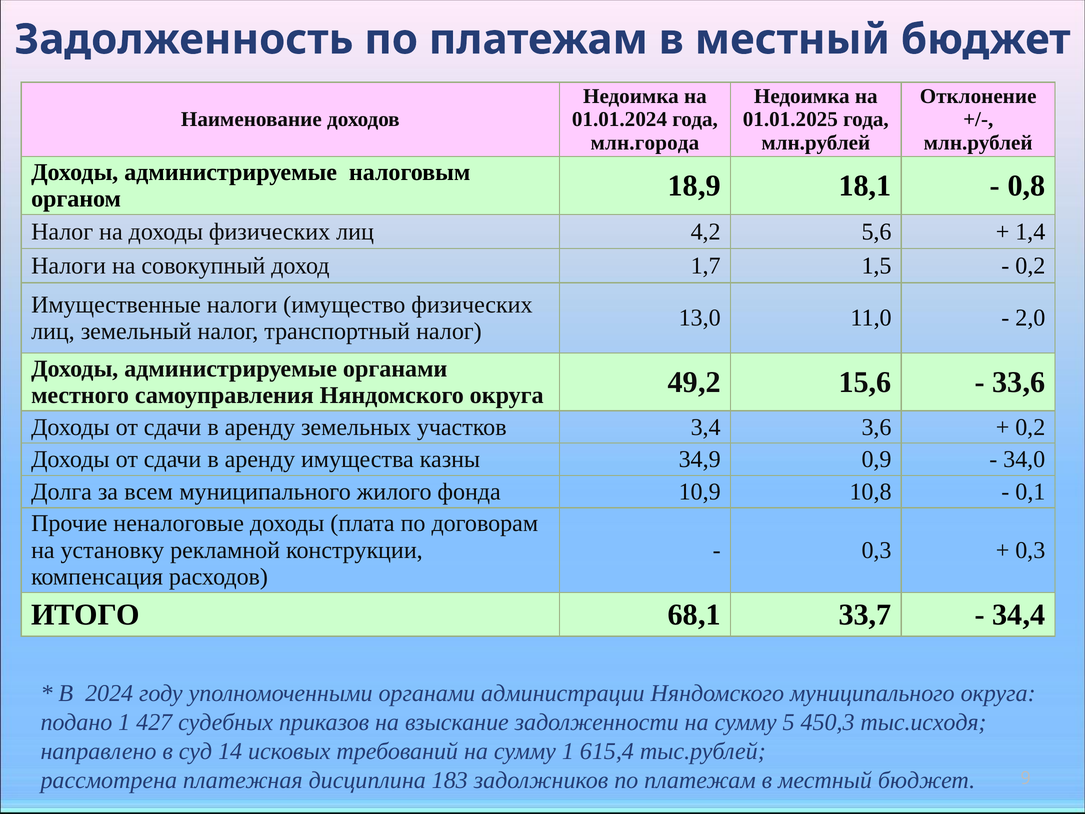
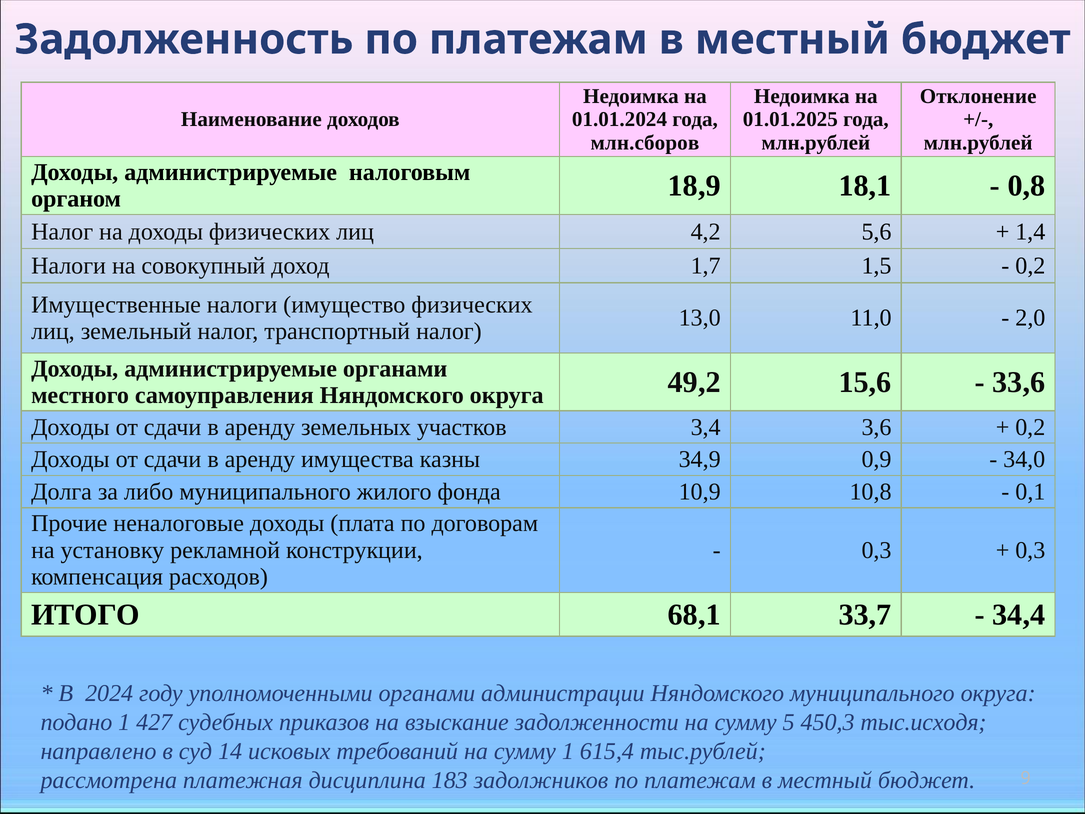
млн.города: млн.города -> млн.сборов (645, 143)
всем: всем -> либо (149, 492)
